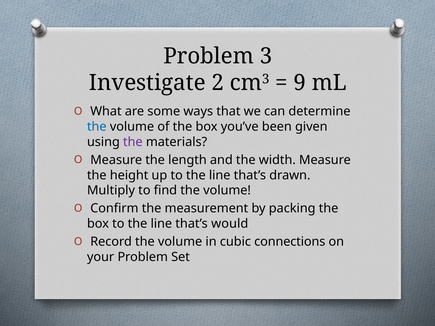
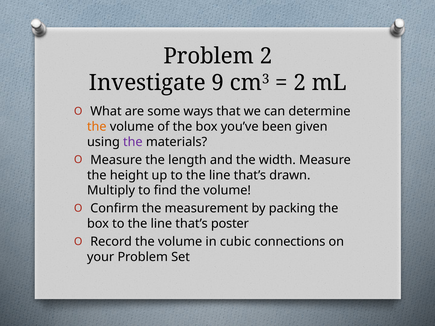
Problem 3: 3 -> 2 (266, 56)
2: 2 -> 9 (218, 83)
9: 9 -> 2 (300, 83)
the colour: blue -> orange (97, 127)
would: would -> poster (230, 224)
